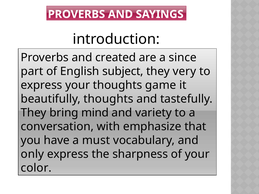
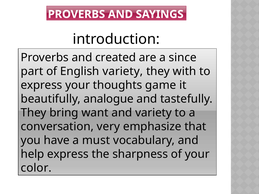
English subject: subject -> variety (123, 71)
very: very -> with (184, 71)
beautifully thoughts: thoughts -> analogue (109, 99)
mind: mind -> want (95, 113)
with: with -> very (108, 127)
only: only -> help (32, 154)
